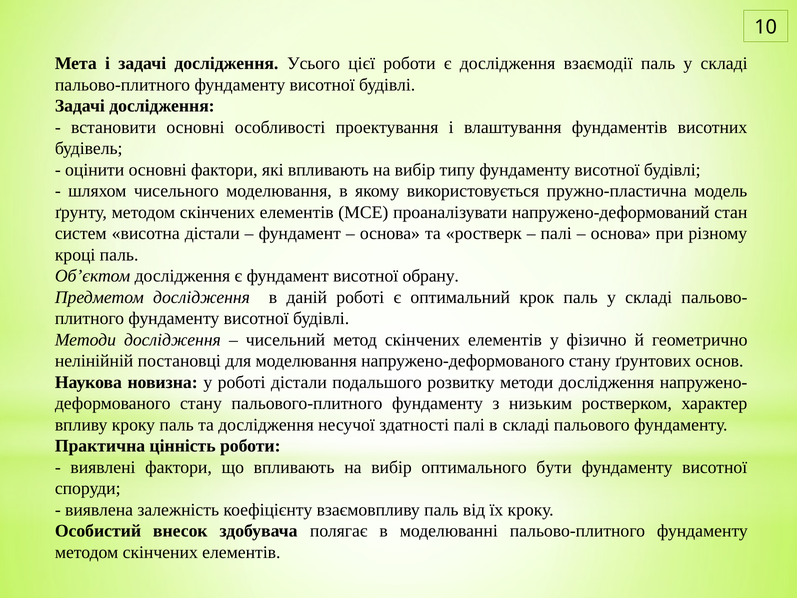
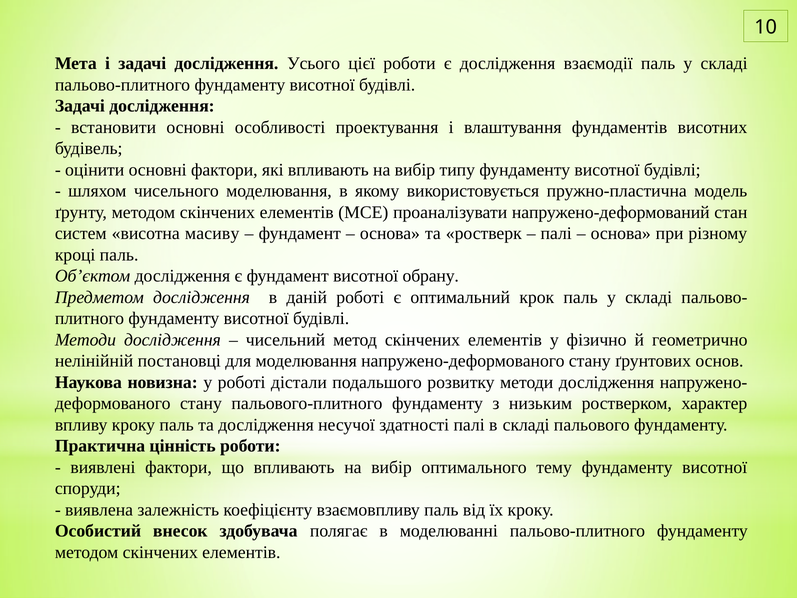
висотна дістали: дістали -> масиву (212, 234)
бути: бути -> тему (554, 467)
